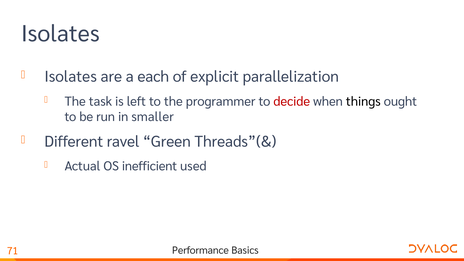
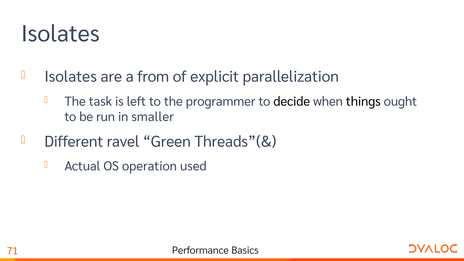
each: each -> from (153, 77)
decide colour: red -> black (292, 101)
inefficient: inefficient -> operation (149, 166)
